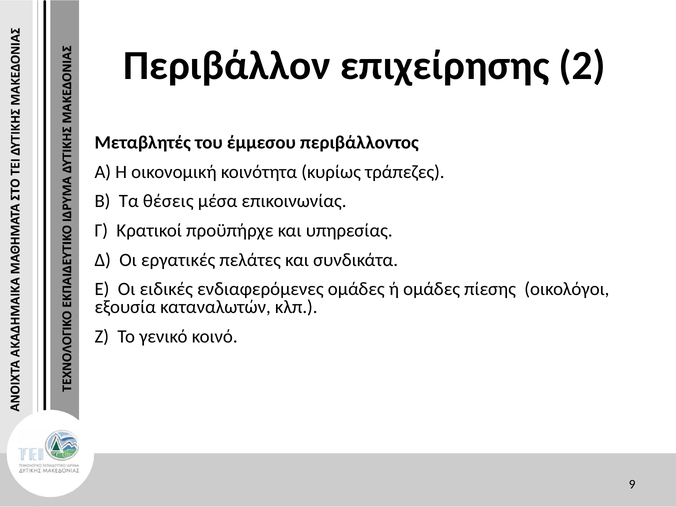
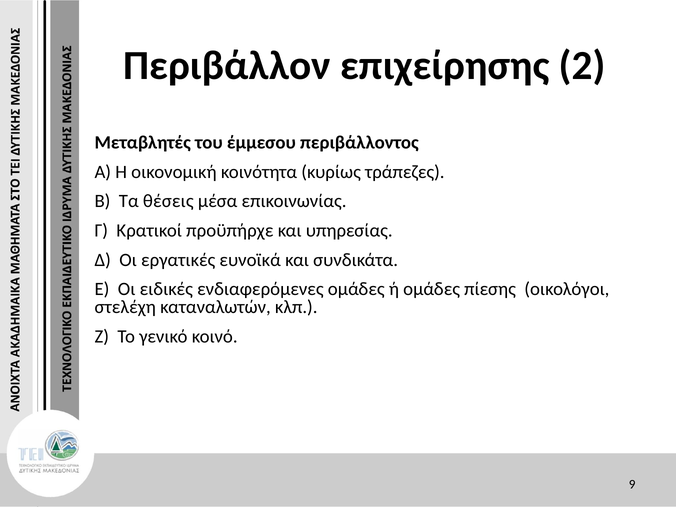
πελάτες: πελάτες -> ευνοϊκά (250, 260)
εξουσία: εξουσία -> στελέχη (125, 307)
